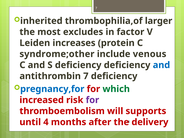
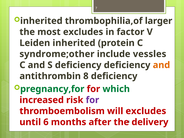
Leiden increases: increases -> inherited (74, 43)
venous: venous -> vessles (150, 54)
and colour: blue -> orange (161, 65)
antithrombin 7: 7 -> 8 (86, 76)
pregnancy,for colour: blue -> green (52, 89)
will supports: supports -> excludes (146, 111)
until 4: 4 -> 6 (46, 122)
